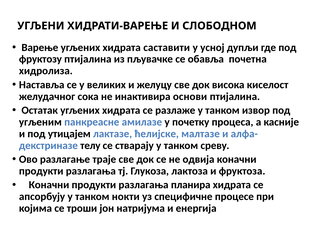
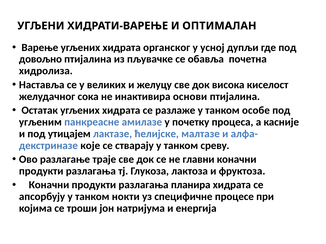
СЛОБОДНОМ: СЛОБОДНОМ -> ОПТИМАЛАН (219, 26)
саставити: саставити -> органског (167, 48)
фруктозу: фруктозу -> довољно (40, 59)
извор: извор -> особе (256, 111)
телу: телу -> које (90, 146)
одвија: одвија -> главни (199, 160)
